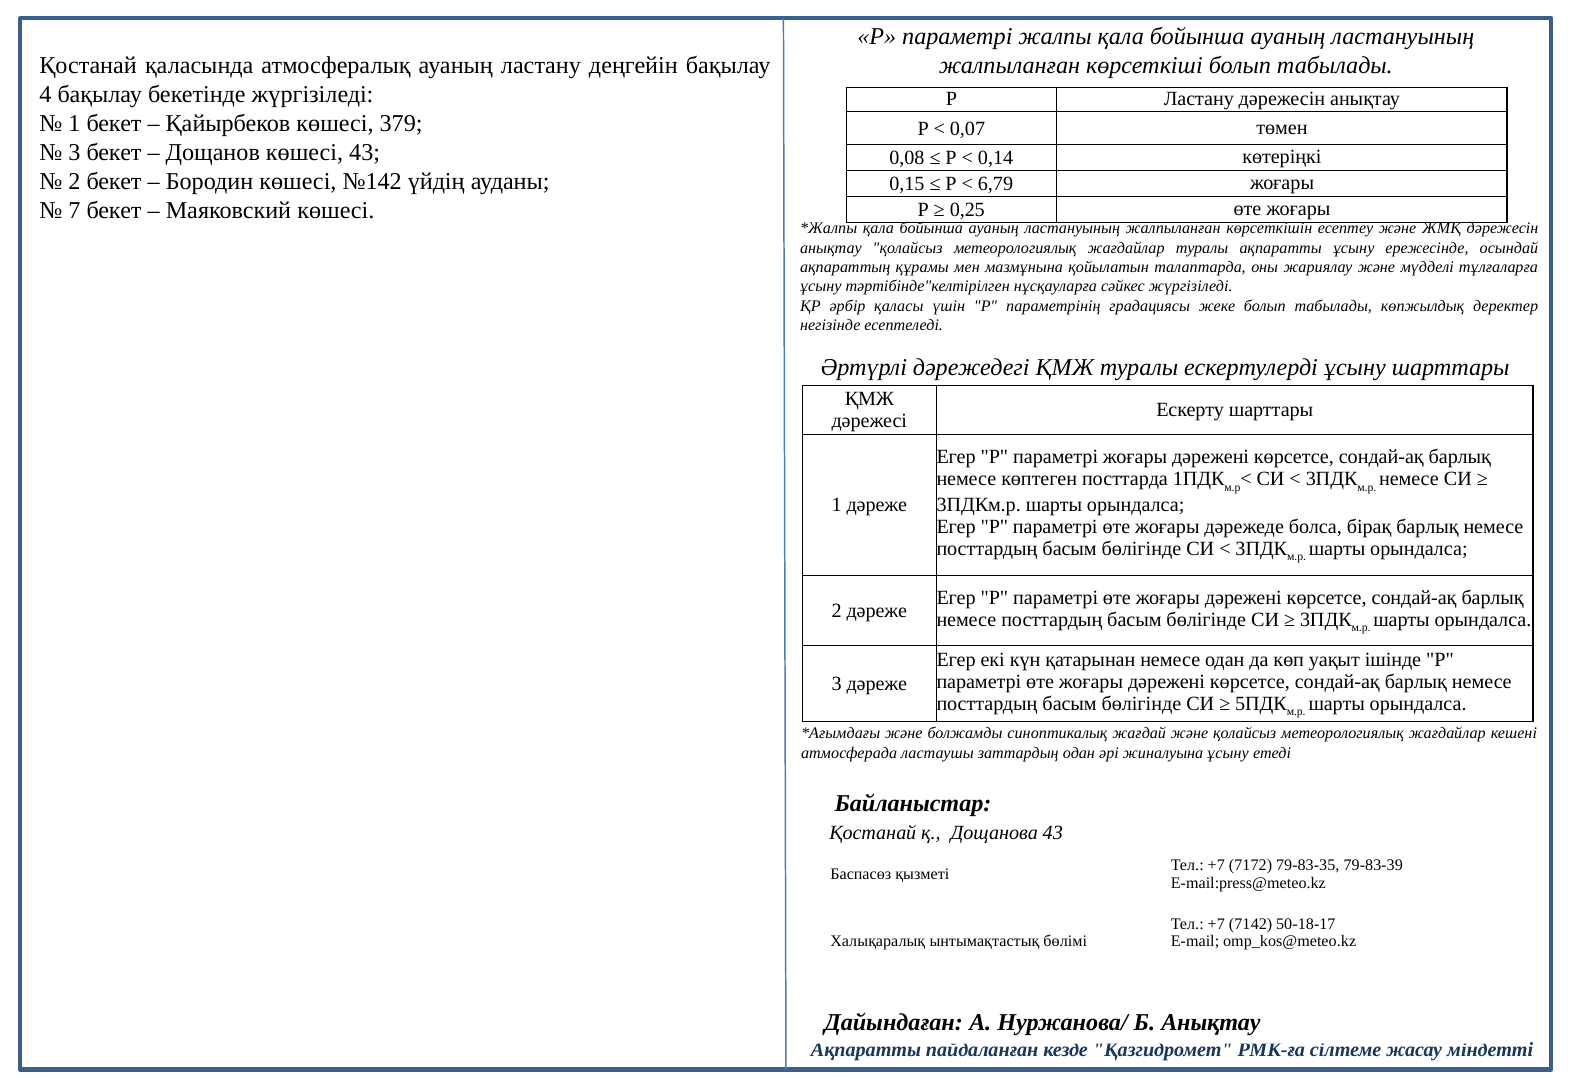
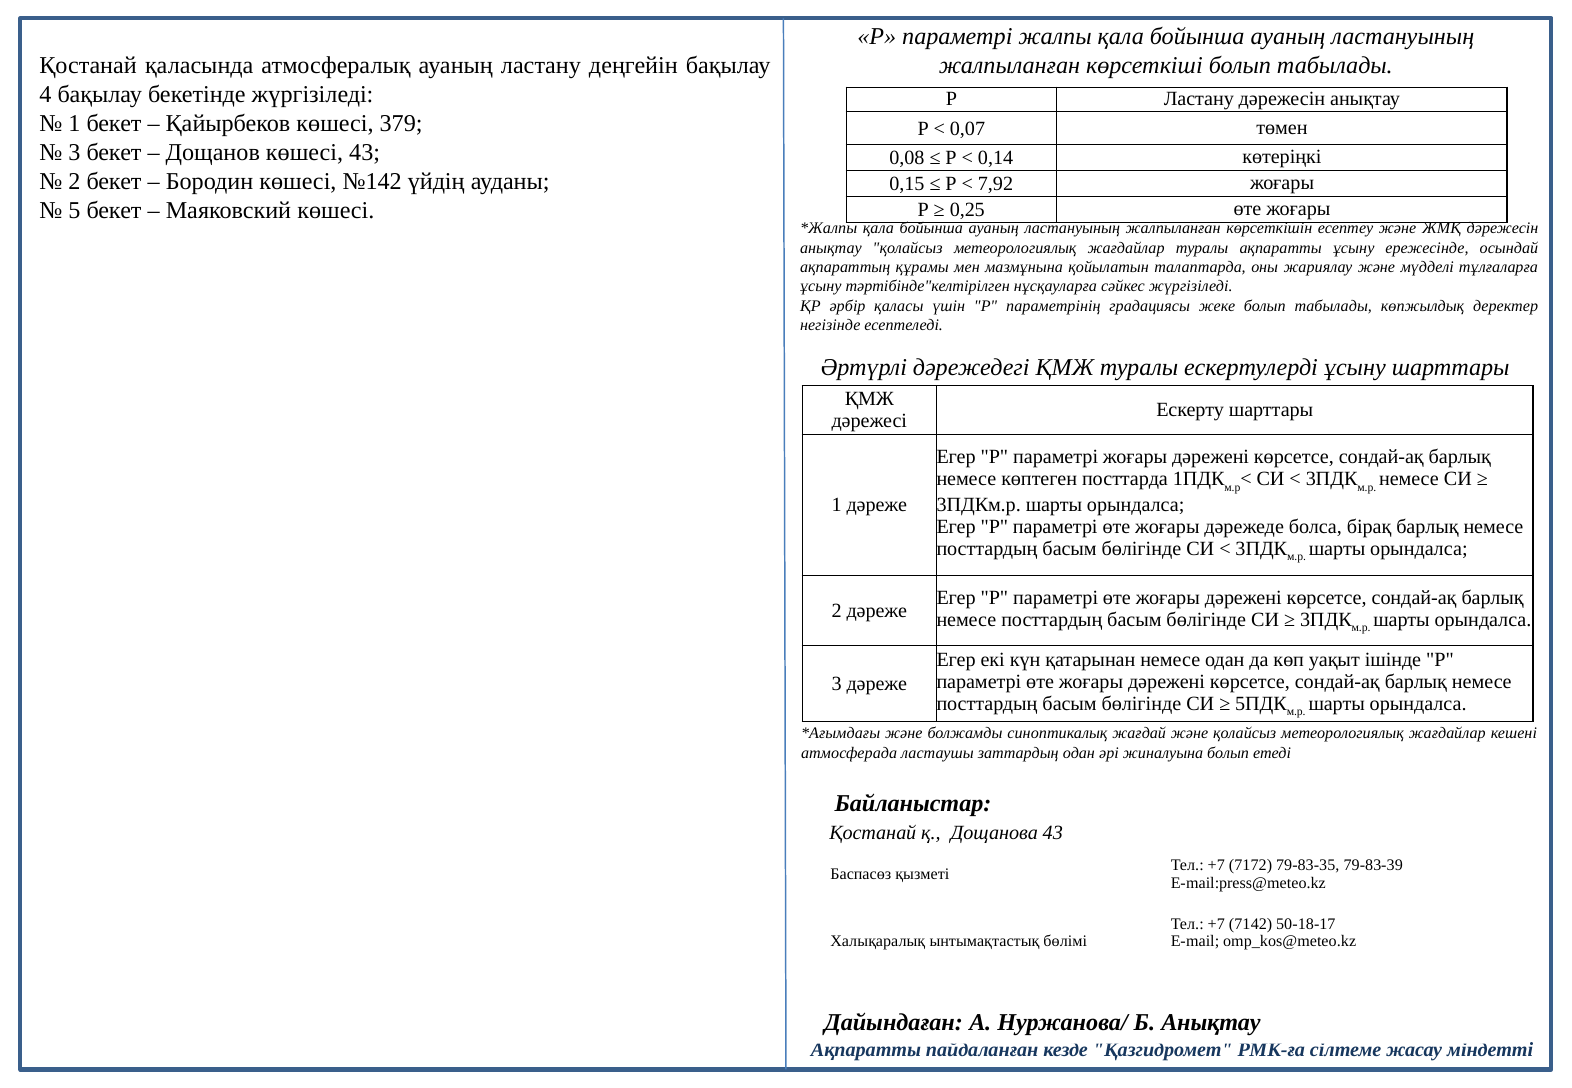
6,79: 6,79 -> 7,92 (995, 184)
7: 7 -> 5 (74, 210)
жиналуына ұсыну: ұсыну -> болып (1228, 753)
